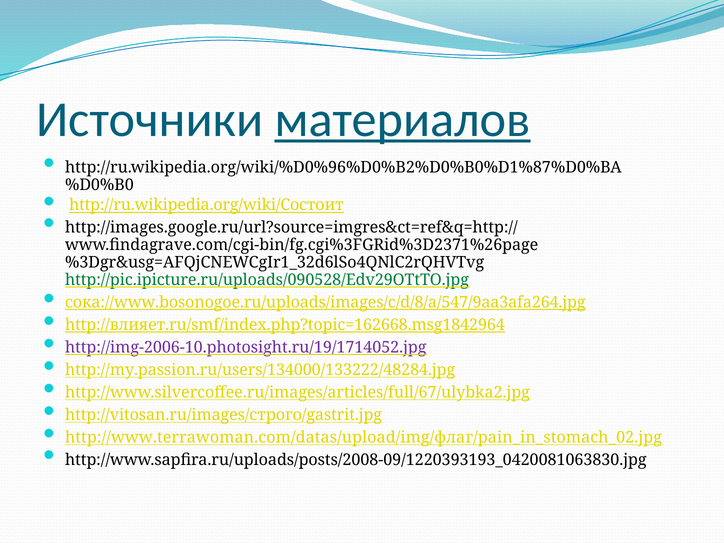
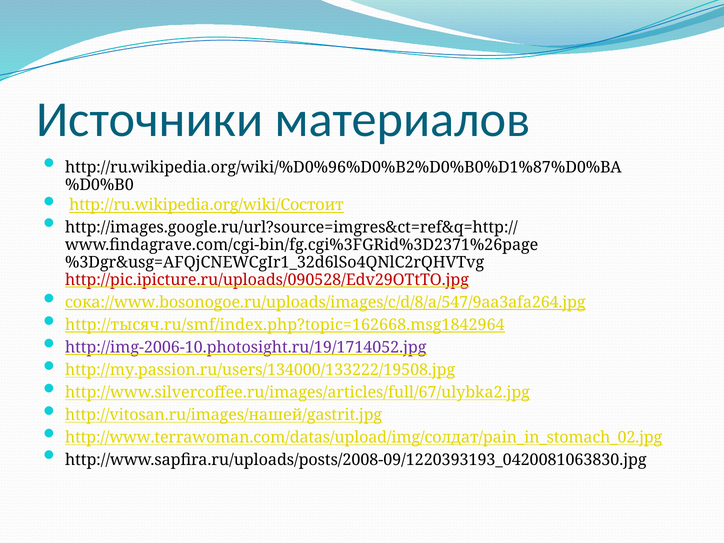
материалов underline: present -> none (403, 120)
http://pic.ipicture.ru/uploads/090528/Edv29OTtTO.jpg colour: green -> red (267, 280)
http://влияет.ru/smf/index.php?topic=162668.msg1842964: http://влияет.ru/smf/index.php?topic=162668.msg1842964 -> http://тысяч.ru/smf/index.php?topic=162668.msg1842964 (285, 325)
http://my.passion.ru/users/134000/133222/48284.jpg: http://my.passion.ru/users/134000/133222/48284.jpg -> http://my.passion.ru/users/134000/133222/19508.jpg (260, 370)
http://vitosan.ru/images/строго/gastrit.jpg: http://vitosan.ru/images/строго/gastrit.jpg -> http://vitosan.ru/images/нашей/gastrit.jpg (224, 415)
http://www.terrawoman.com/datas/upload/img/флаг/pain_in_stomach_02.jpg: http://www.terrawoman.com/datas/upload/img/флаг/pain_in_stomach_02.jpg -> http://www.terrawoman.com/datas/upload/img/солдат/pain_in_stomach_02.jpg (364, 437)
